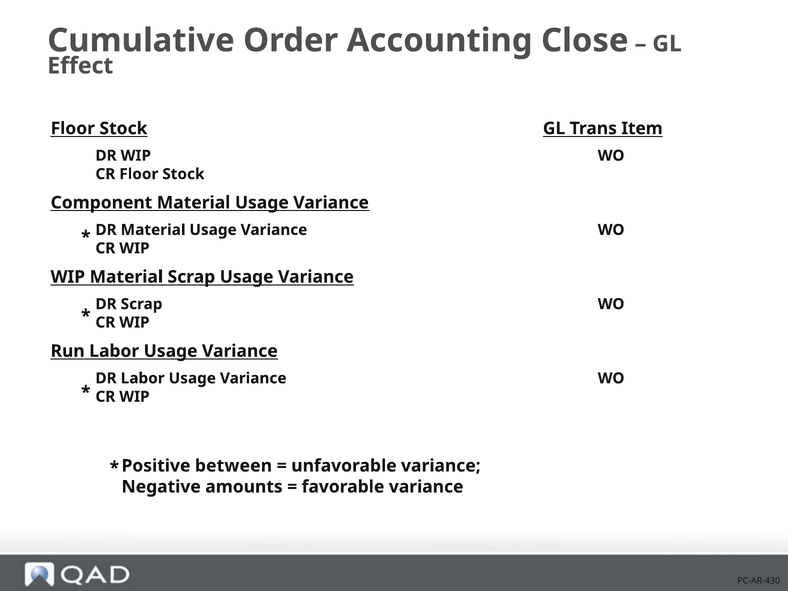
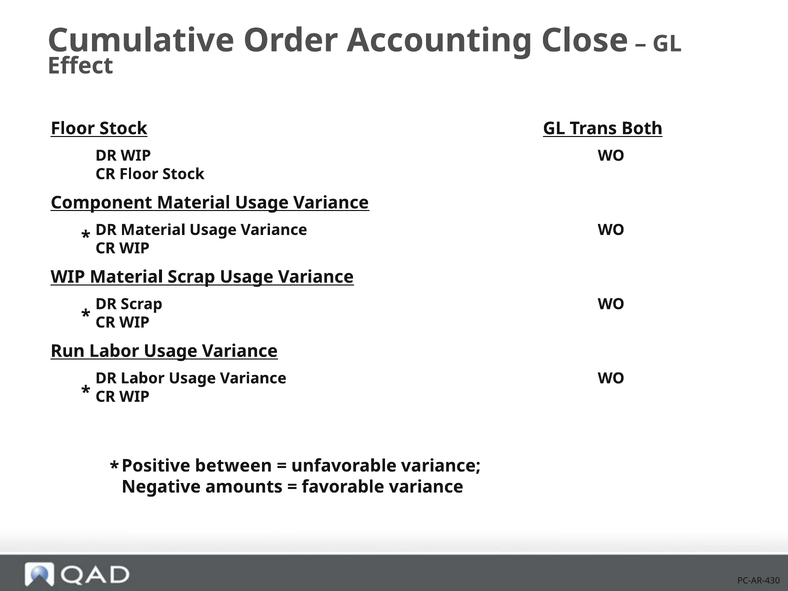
Item: Item -> Both (642, 128)
